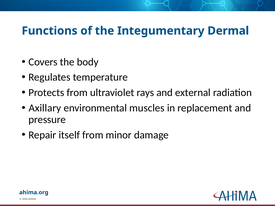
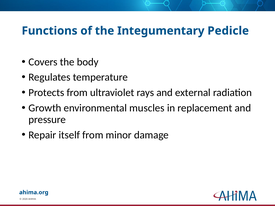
Dermal: Dermal -> Pedicle (228, 31)
Axillary: Axillary -> Growth (45, 108)
